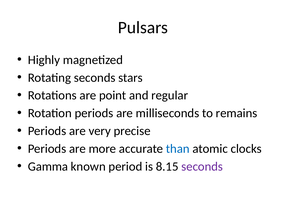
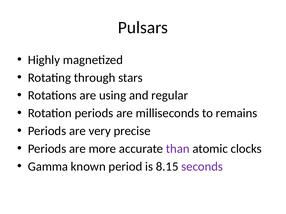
Rotating seconds: seconds -> through (95, 78)
point: point -> using (113, 96)
than colour: blue -> purple (178, 149)
